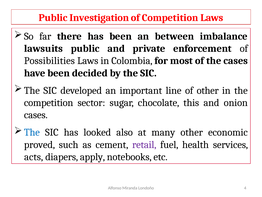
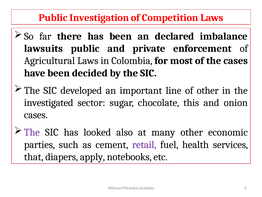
between: between -> declared (175, 36)
Possibilities: Possibilities -> Agricultural (49, 61)
competition: competition -> investigated (49, 102)
The colour: blue -> purple (32, 132)
proved: proved -> parties (39, 144)
acts: acts -> that (34, 156)
